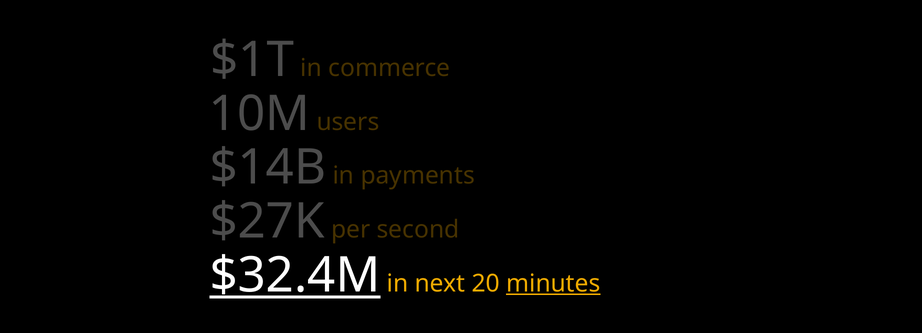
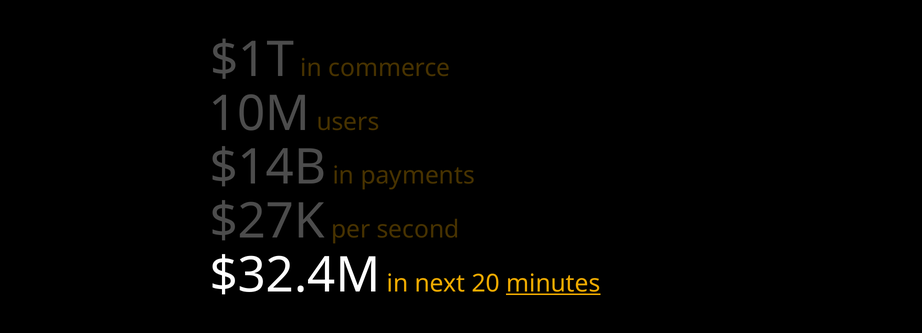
$32.4M underline: present -> none (295, 275)
